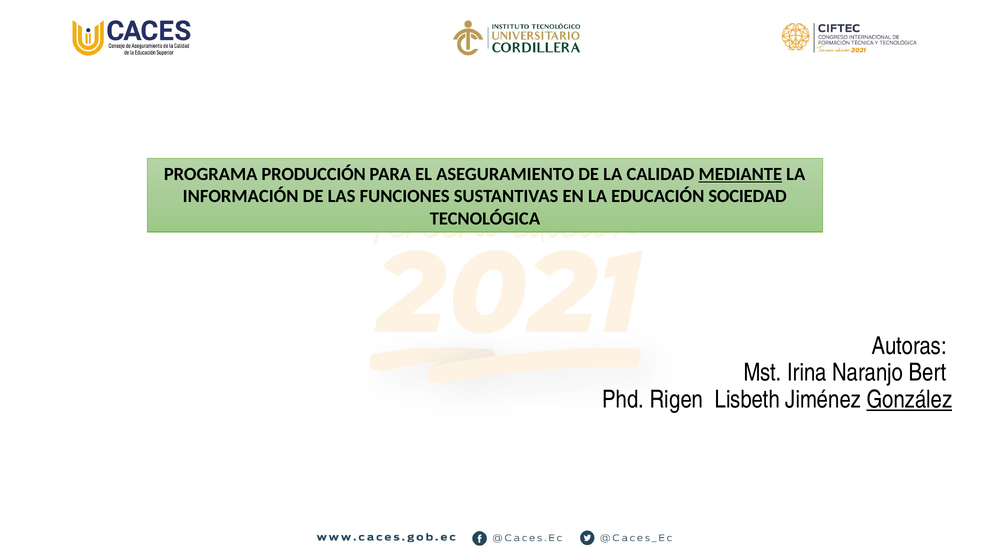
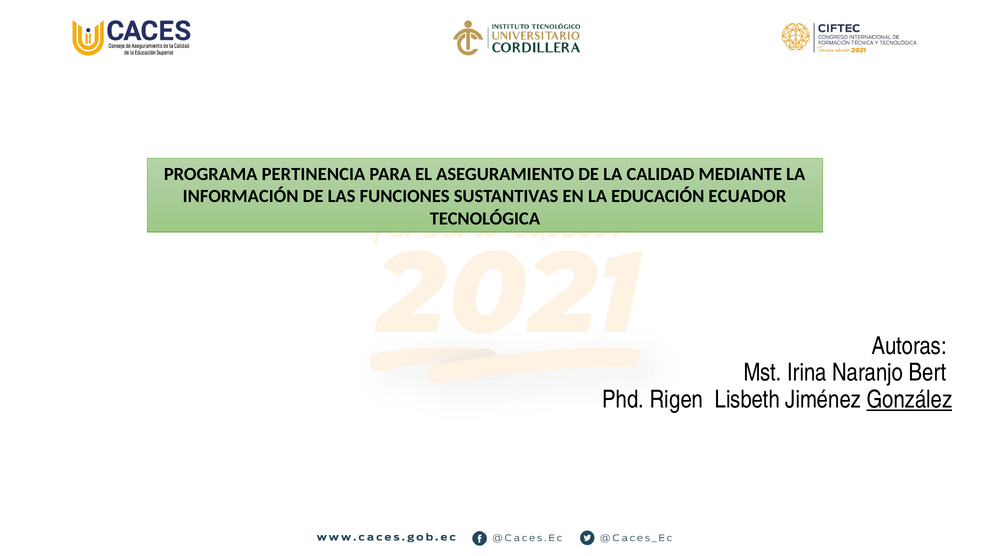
PRODUCCIÓN: PRODUCCIÓN -> PERTINENCIA (313, 174)
MEDIANTE underline: present -> none (740, 174)
SOCIEDAD: SOCIEDAD -> ECUADOR (747, 196)
